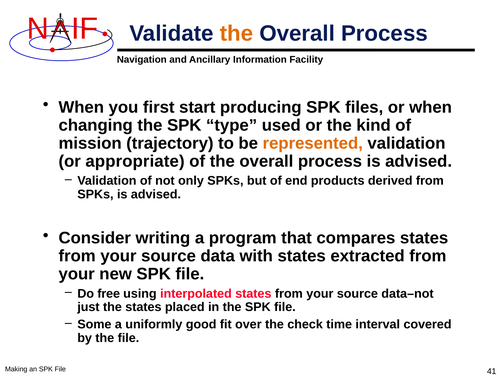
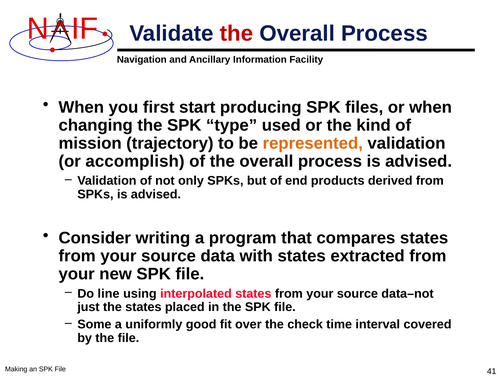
the colour: orange -> red (236, 34)
appropriate: appropriate -> accomplish (135, 162)
free: free -> line (109, 294)
